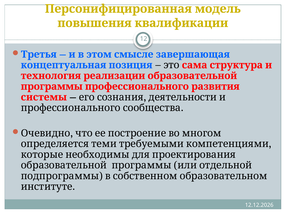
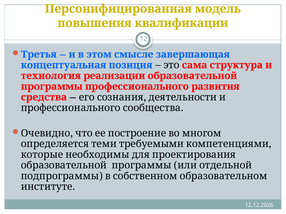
системы: системы -> средства (44, 97)
